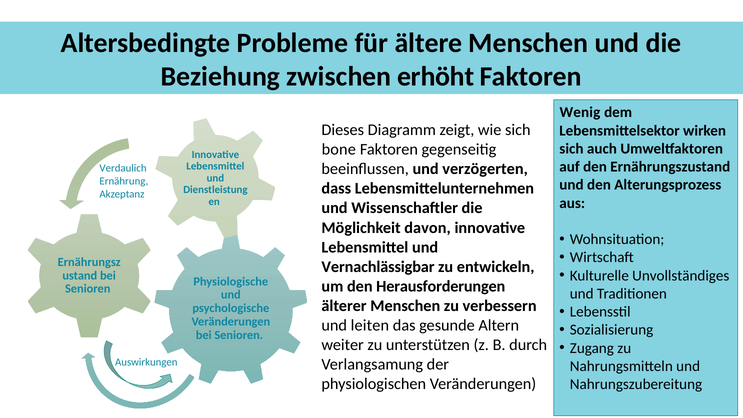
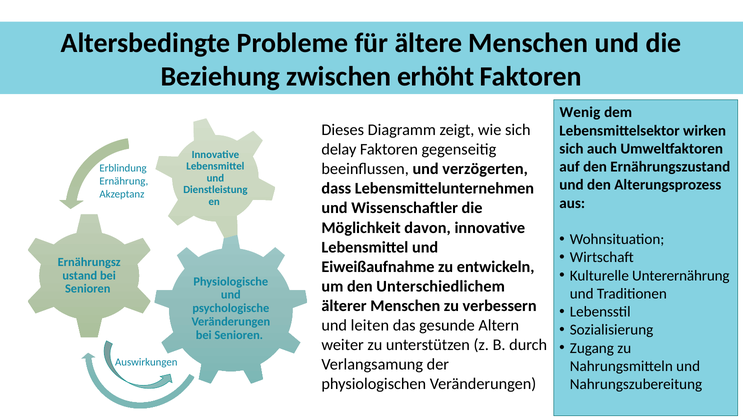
bone: bone -> delay (339, 150)
Verdaulich: Verdaulich -> Erblindung (123, 168)
Vernachlässigbar: Vernachlässigbar -> Eiweißaufnahme (378, 267)
Unvollständiges: Unvollständiges -> Unterernährung (681, 276)
Herausforderungen: Herausforderungen -> Unterschiedlichem (441, 286)
